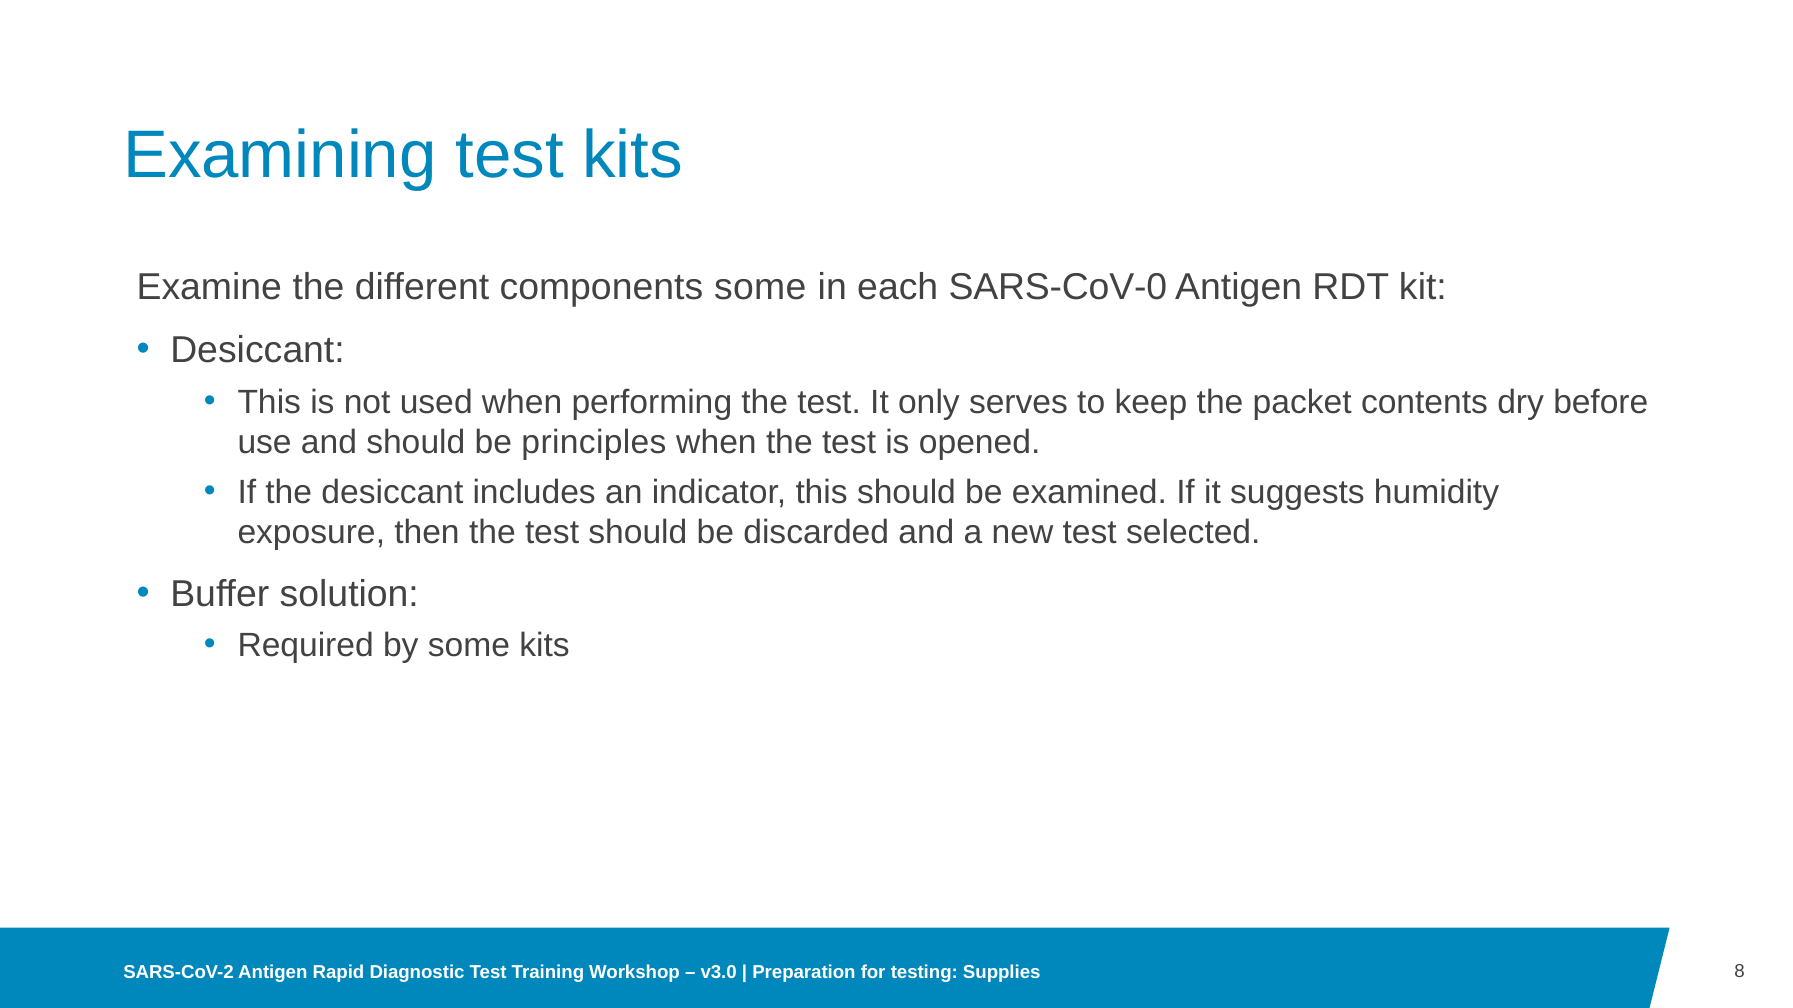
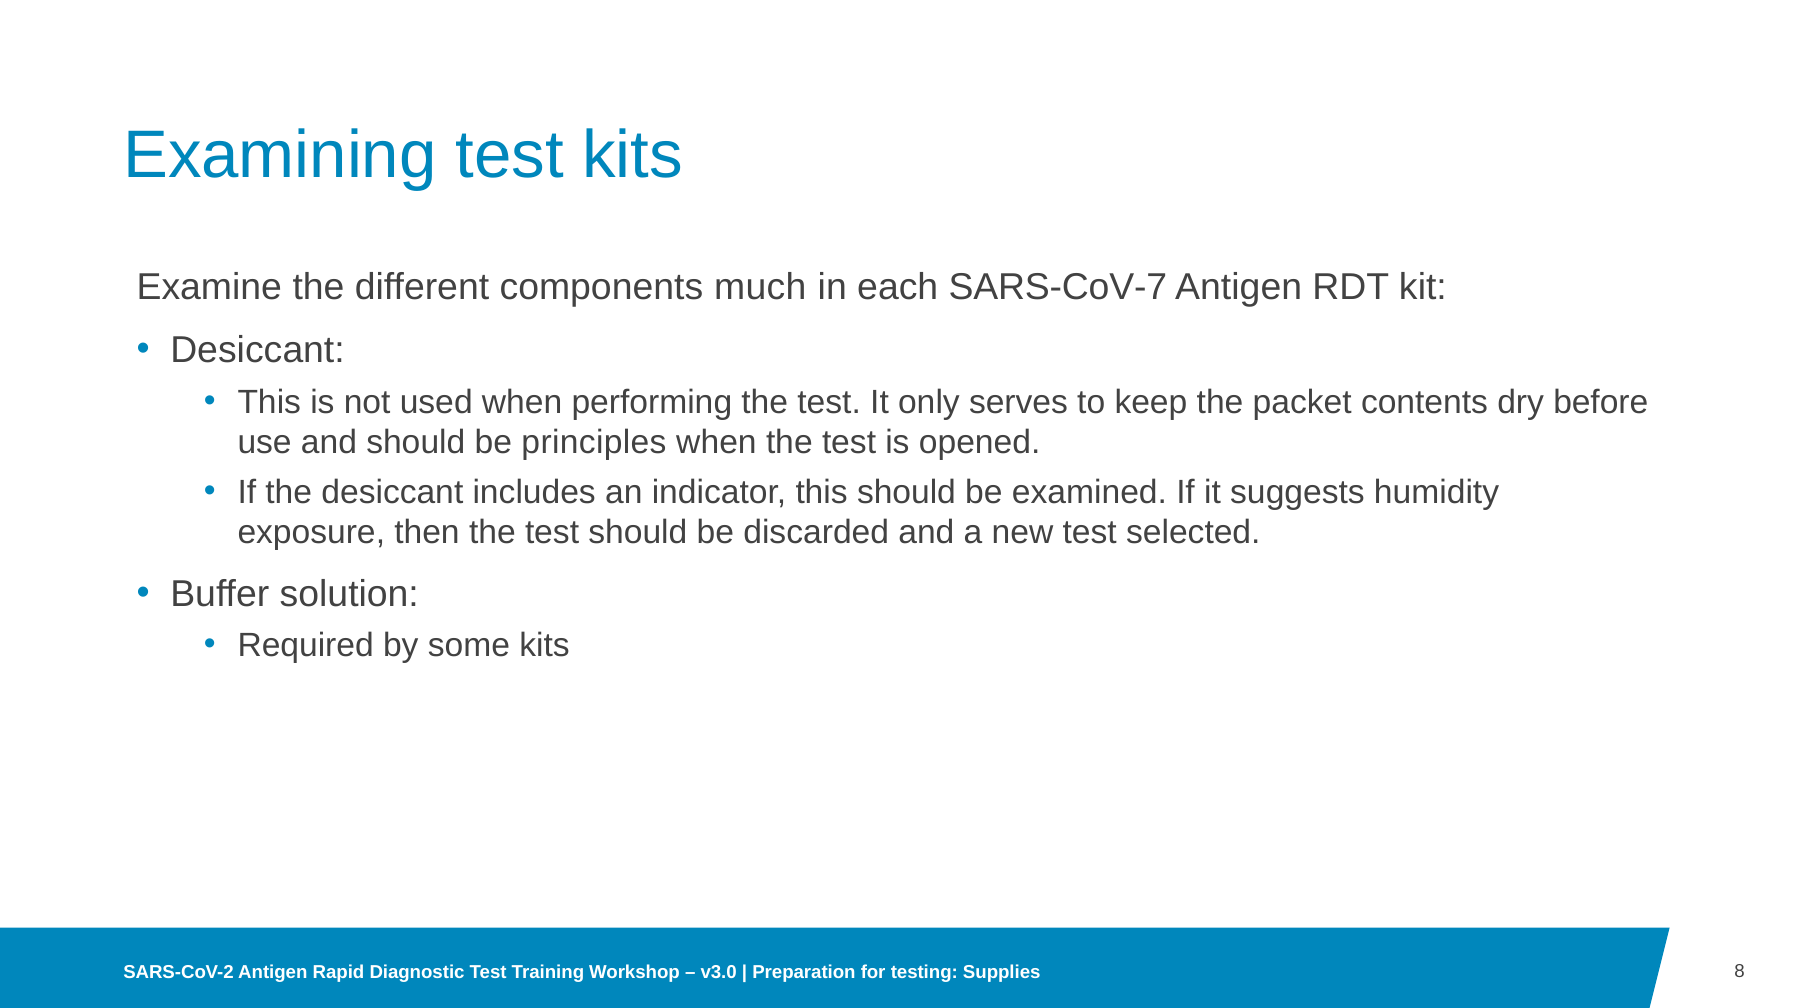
components some: some -> much (760, 287)
SARS-CoV-0: SARS-CoV-0 -> SARS-CoV-7 (1058, 287)
